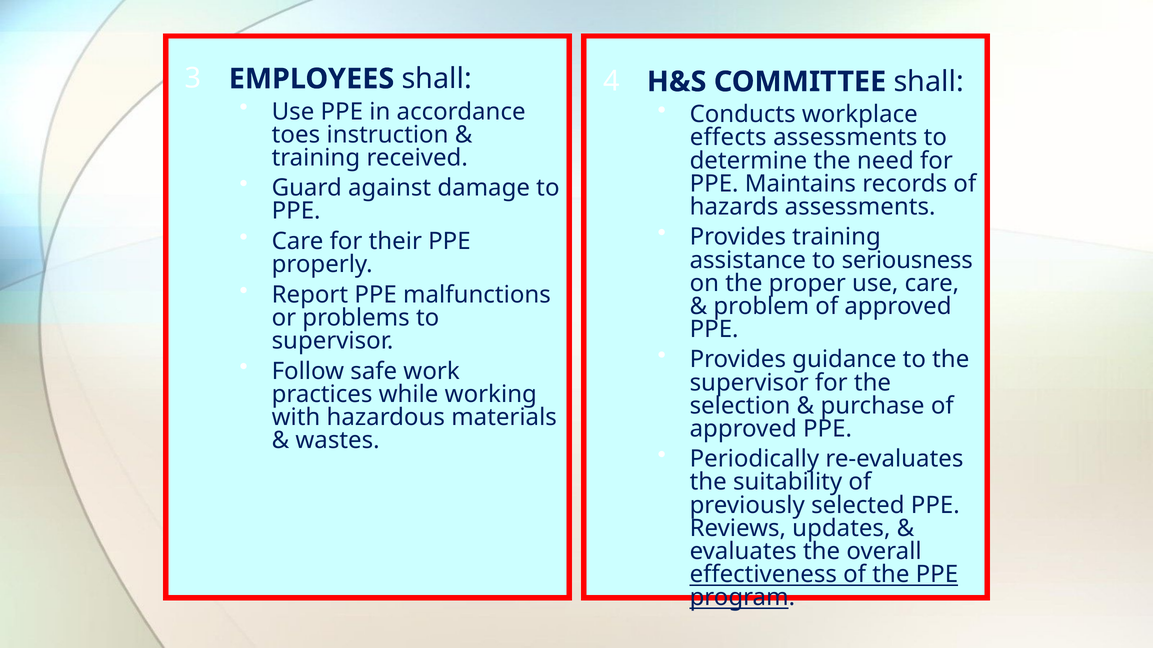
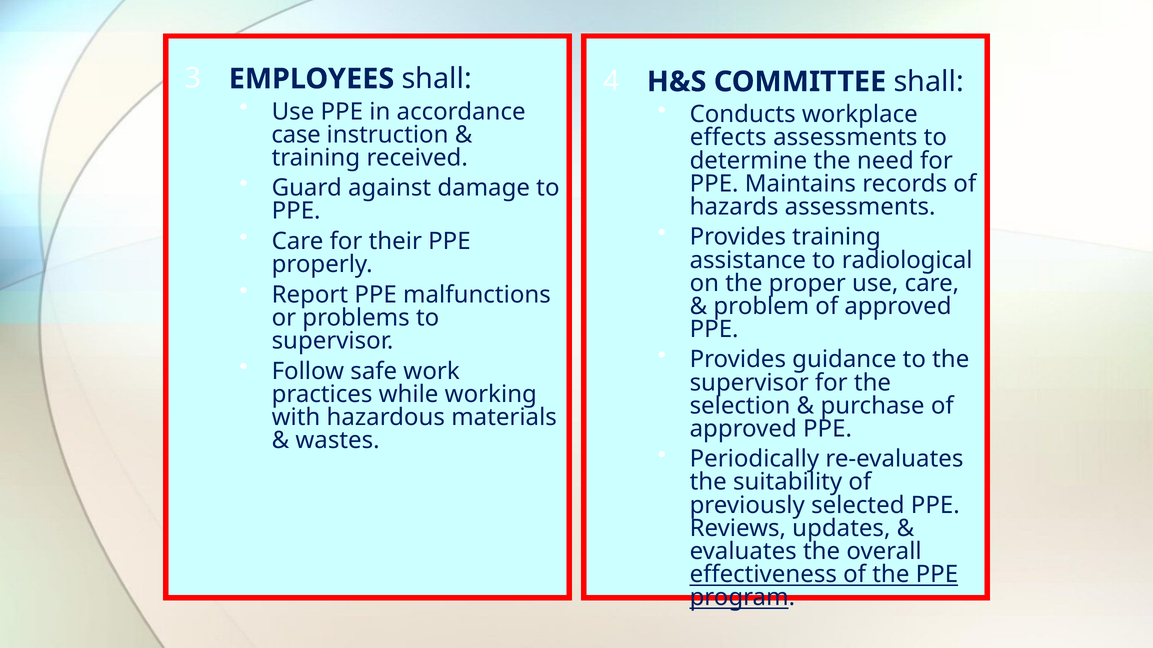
toes: toes -> case (296, 135)
seriousness: seriousness -> radiological (907, 260)
